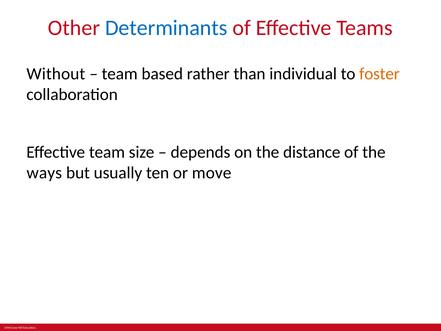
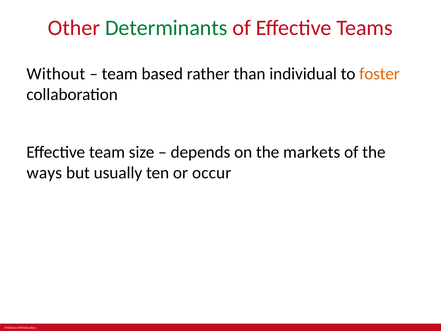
Determinants colour: blue -> green (166, 28)
distance: distance -> markets (312, 152)
move: move -> occur (212, 173)
